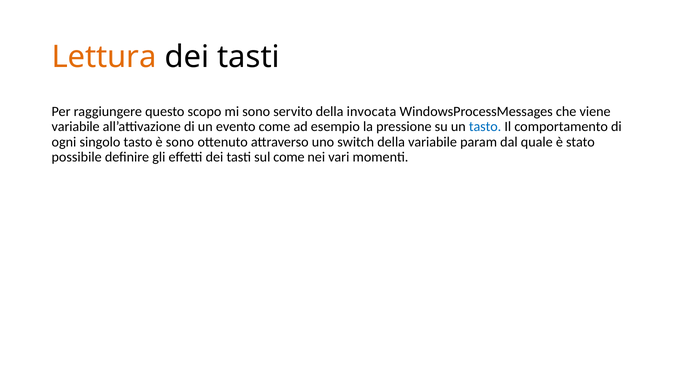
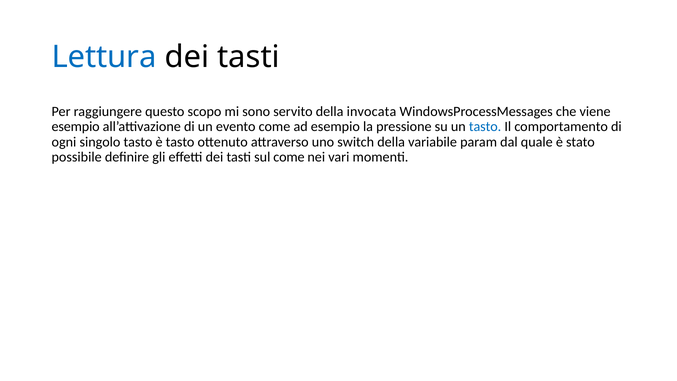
Lettura colour: orange -> blue (104, 57)
variabile: variabile -> esempio (76, 127)
è sono: sono -> tasto (180, 142)
